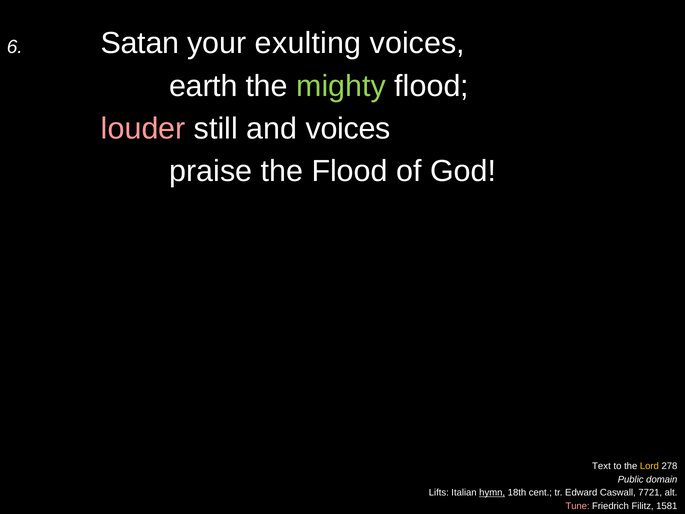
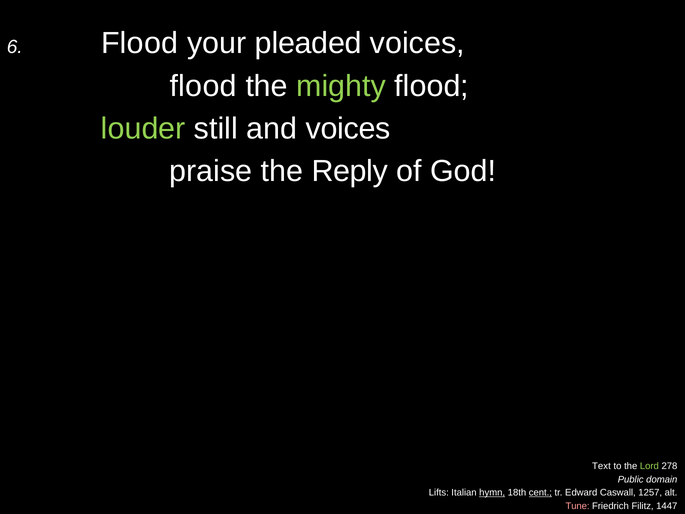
6 Satan: Satan -> Flood (140, 43)
exulting: exulting -> pleaded (308, 43)
earth: earth -> flood (203, 86)
louder colour: pink -> light green (143, 129)
the Flood: Flood -> Reply (350, 171)
Lord colour: yellow -> light green (649, 466)
cent underline: none -> present (540, 493)
7721: 7721 -> 1257 (650, 493)
1581: 1581 -> 1447 (667, 506)
